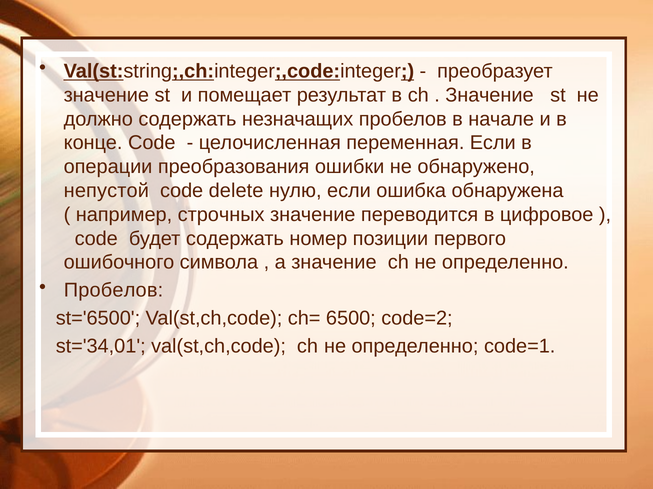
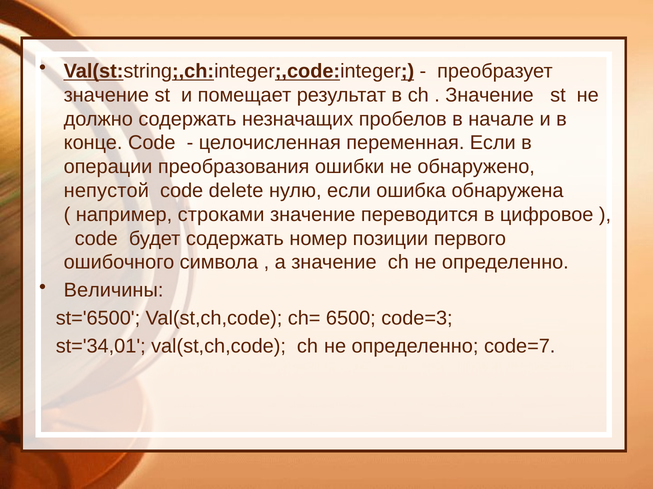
строчных: строчных -> строками (221, 215)
Пробелов: Пробелов -> Величины (114, 291)
code=2: code=2 -> code=3 (417, 319)
code=1: code=1 -> code=7 (520, 347)
